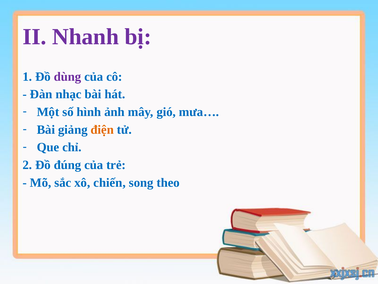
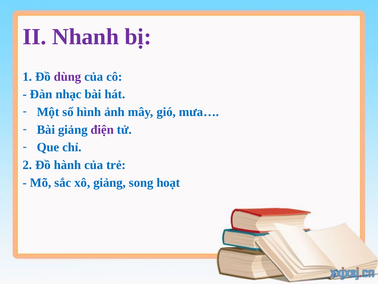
điện colour: orange -> purple (102, 129)
đúng: đúng -> hành (67, 165)
xô chiến: chiến -> giảng (110, 182)
theo: theo -> hoạt (168, 182)
